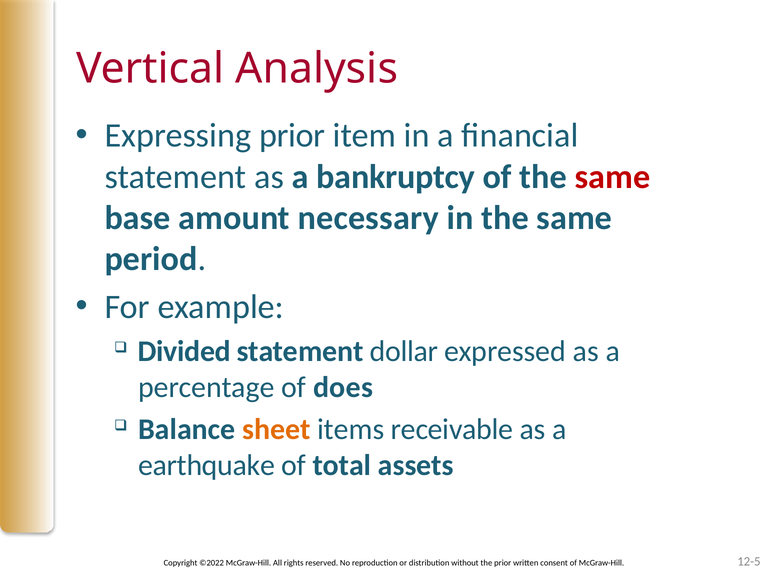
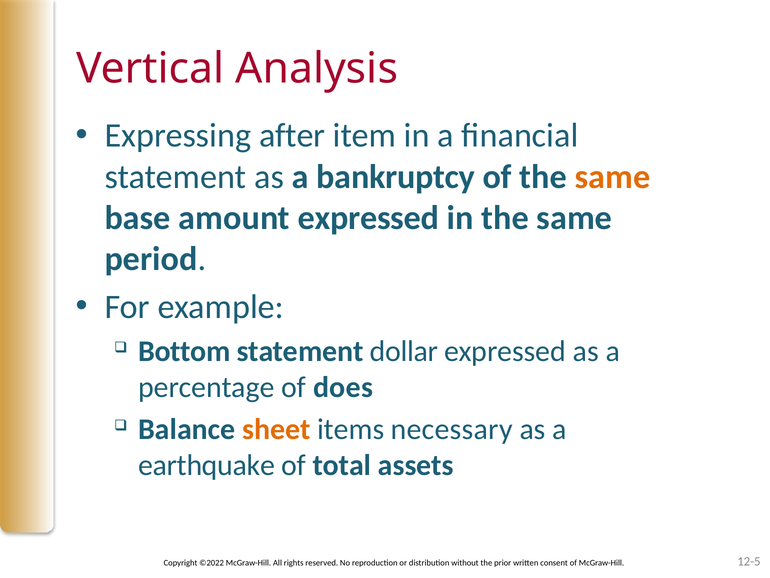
Expressing prior: prior -> after (292, 135)
same colour: red -> orange (613, 177)
amount necessary: necessary -> expressed (368, 218)
Divided: Divided -> Bottom (184, 351)
receivable: receivable -> necessary (452, 429)
